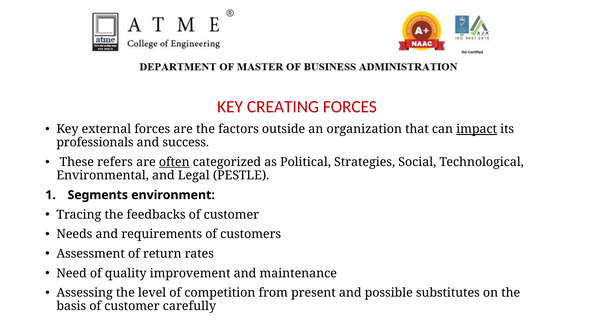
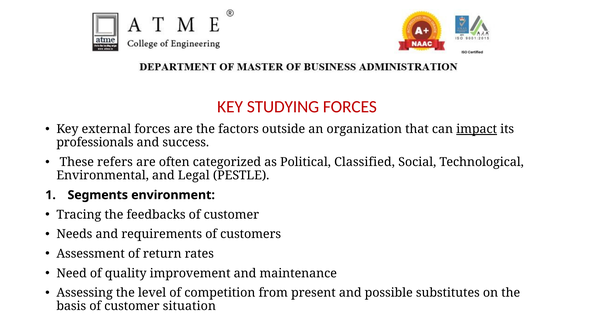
CREATING: CREATING -> STUDYING (283, 107)
often underline: present -> none (174, 162)
Strategies: Strategies -> Classified (365, 162)
carefully: carefully -> situation (189, 306)
